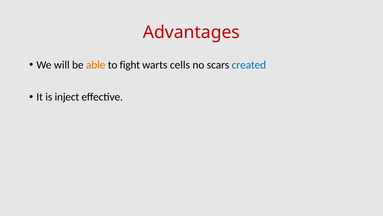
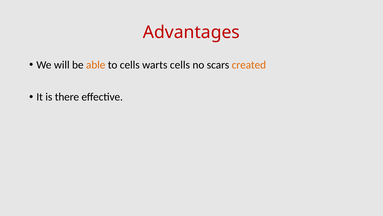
to fight: fight -> cells (130, 65)
created colour: blue -> orange (249, 65)
inject: inject -> there (67, 97)
